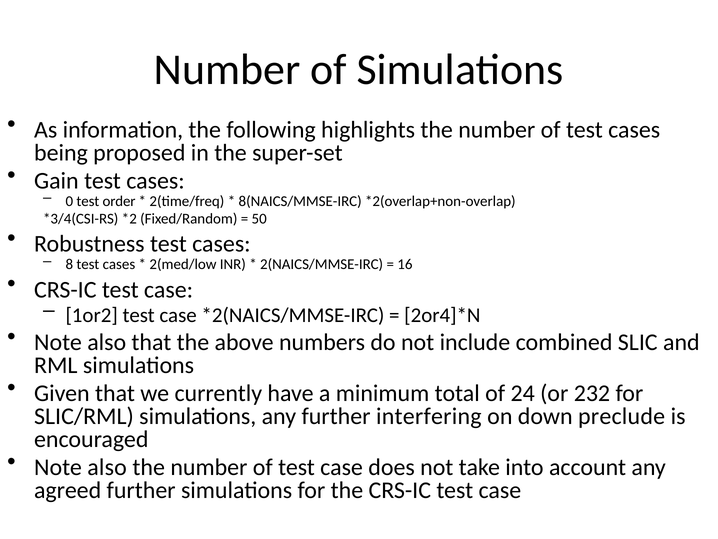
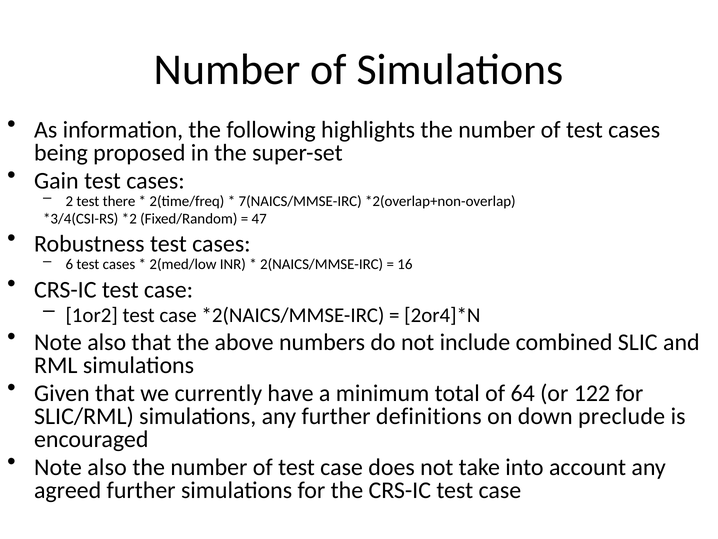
0: 0 -> 2 (69, 201)
order: order -> there (119, 201)
8(NAICS/MMSE-IRC: 8(NAICS/MMSE-IRC -> 7(NAICS/MMSE-IRC (300, 201)
50: 50 -> 47 (259, 219)
8: 8 -> 6 (69, 264)
24: 24 -> 64 (523, 393)
232: 232 -> 122 (592, 393)
interfering: interfering -> definitions (429, 416)
